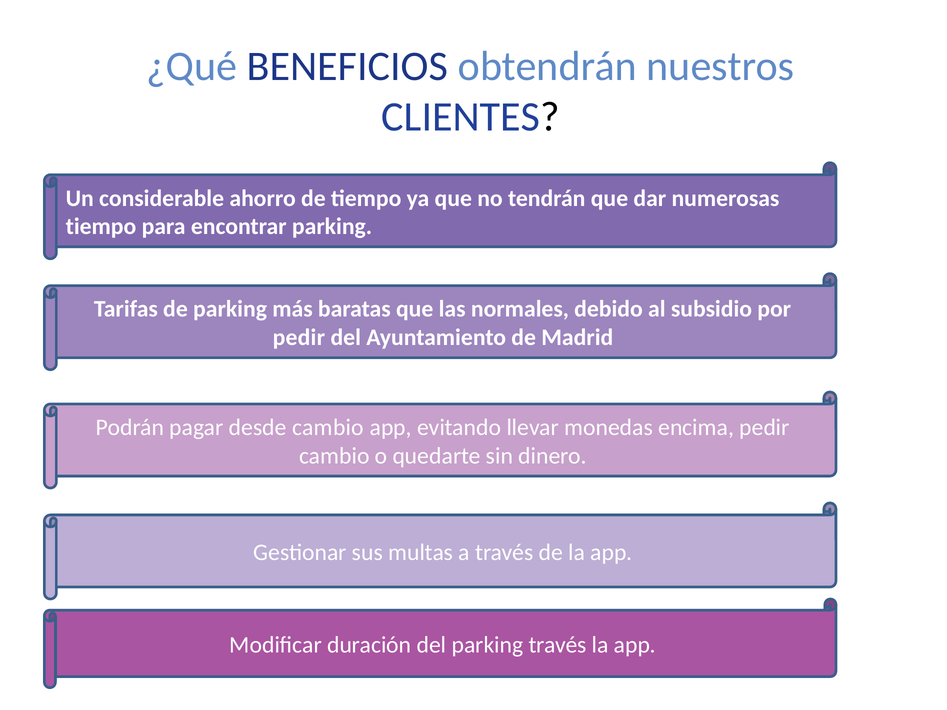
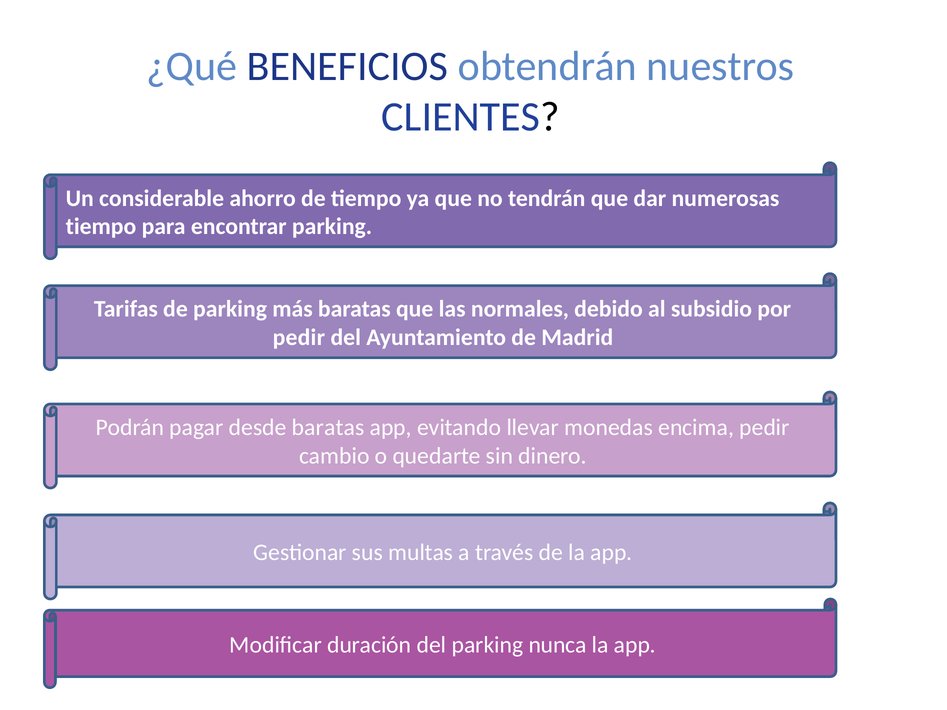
desde cambio: cambio -> baratas (328, 428)
parking través: través -> nunca (558, 645)
